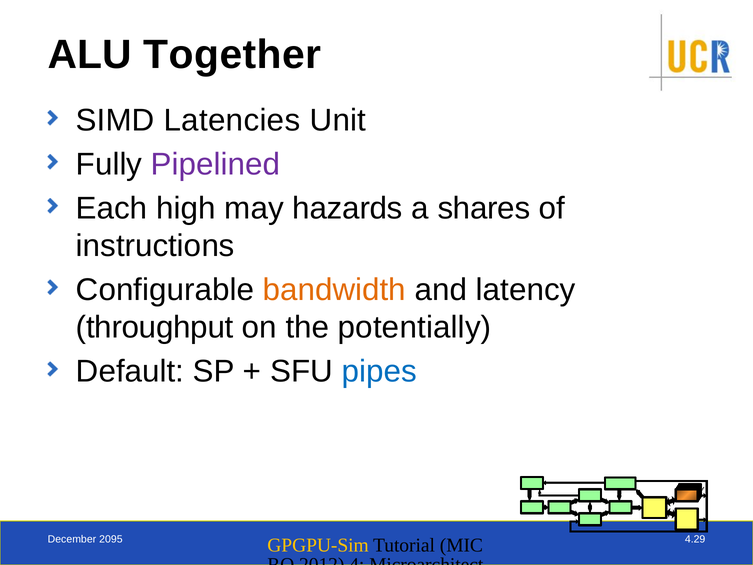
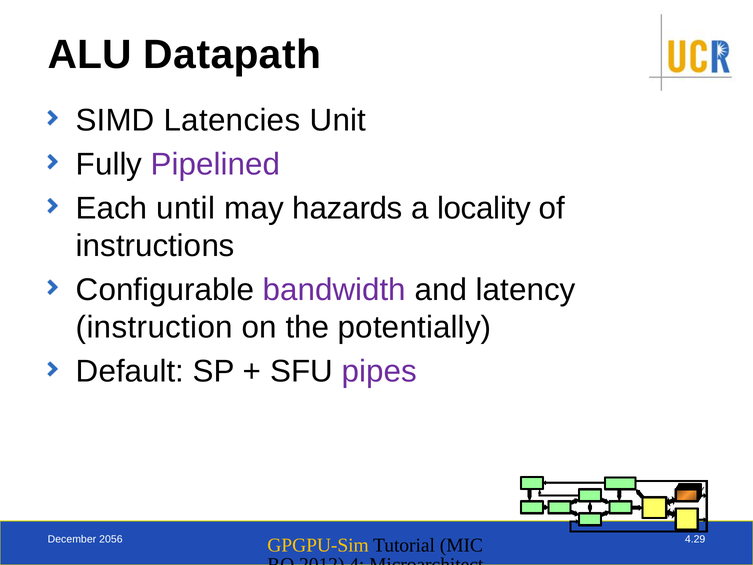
Together: Together -> Datapath (232, 55)
high: high -> until (186, 208)
shares: shares -> locality (484, 208)
bandwidth colour: orange -> purple (334, 290)
throughput: throughput -> instruction (154, 327)
pipes colour: blue -> purple (379, 371)
2095: 2095 -> 2056 (111, 539)
